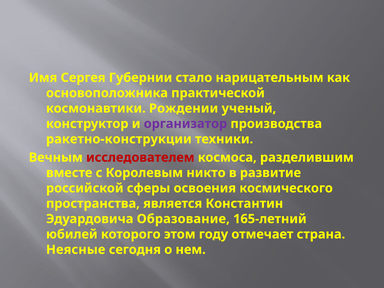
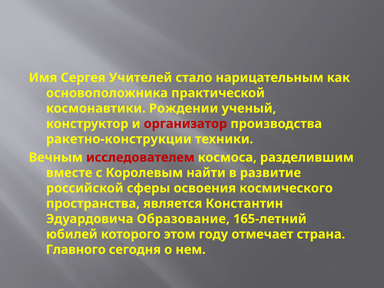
Губернии: Губернии -> Учителей (141, 78)
организатор colour: purple -> red (185, 124)
никто: никто -> найти (206, 173)
Неясные: Неясные -> Главного (76, 250)
